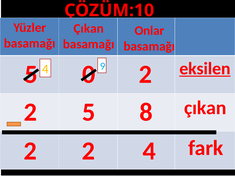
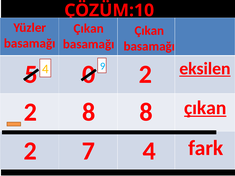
Onlar: Onlar -> Çıkan (149, 31)
2 5: 5 -> 8 (89, 112)
çıkan underline: none -> present (205, 108)
2 2: 2 -> 7 (88, 151)
